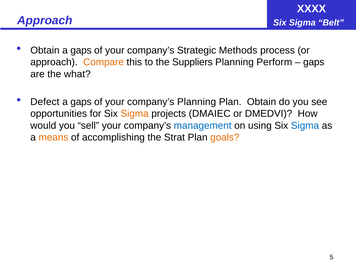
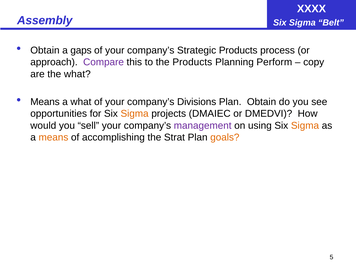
Approach: Approach -> Assembly (45, 20)
Strategic Methods: Methods -> Products (238, 50)
Compare colour: orange -> purple (104, 62)
the Suppliers: Suppliers -> Products (192, 62)
gaps: gaps -> copy (314, 62)
Defect: Defect -> Means (45, 102)
gaps: gaps -> what (81, 102)
company’s Planning: Planning -> Divisions (197, 102)
management colour: blue -> purple (203, 125)
Sigma colour: blue -> orange (305, 125)
